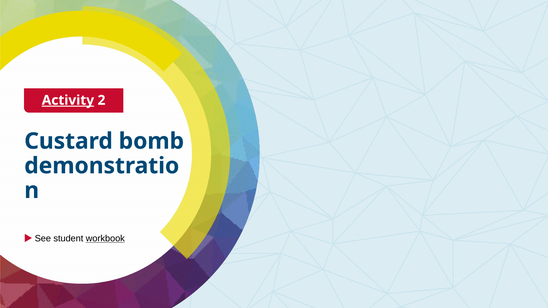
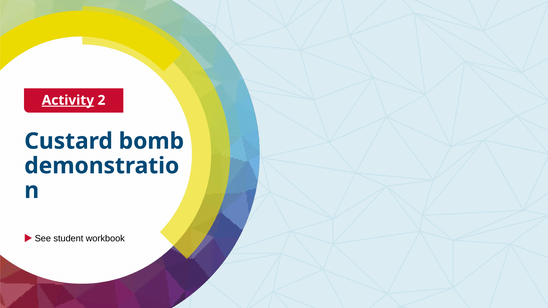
workbook underline: present -> none (105, 239)
